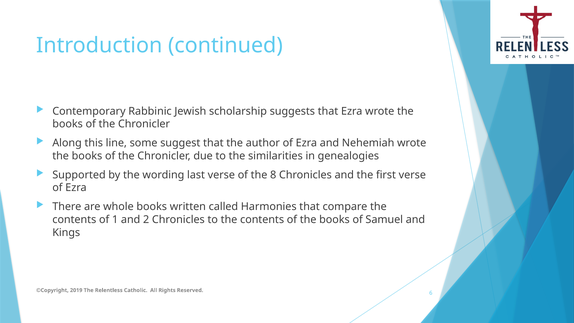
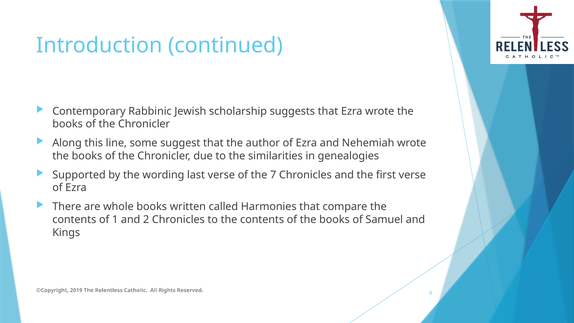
8: 8 -> 7 (273, 175)
